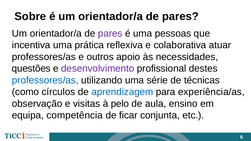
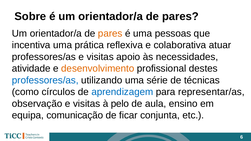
pares colour: purple -> orange (110, 33)
professores/as e outros: outros -> visitas (100, 57)
questões: questões -> atividade (31, 69)
desenvolvimento colour: purple -> orange (98, 69)
experiência/as: experiência/as -> representar/as (211, 92)
competência: competência -> comunicação (75, 115)
